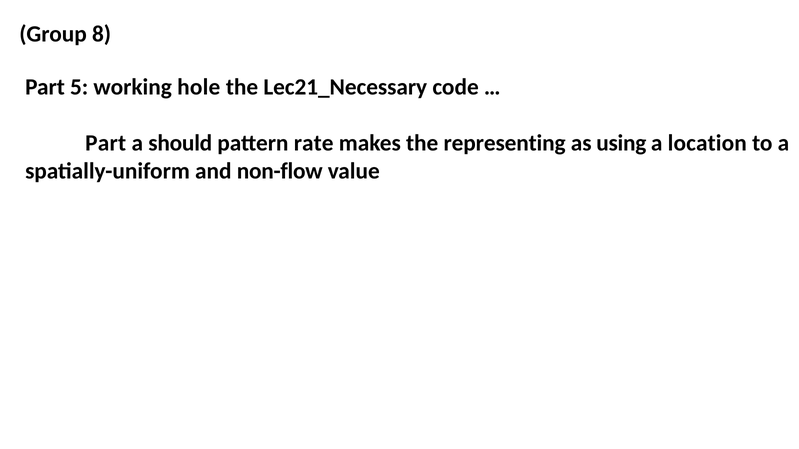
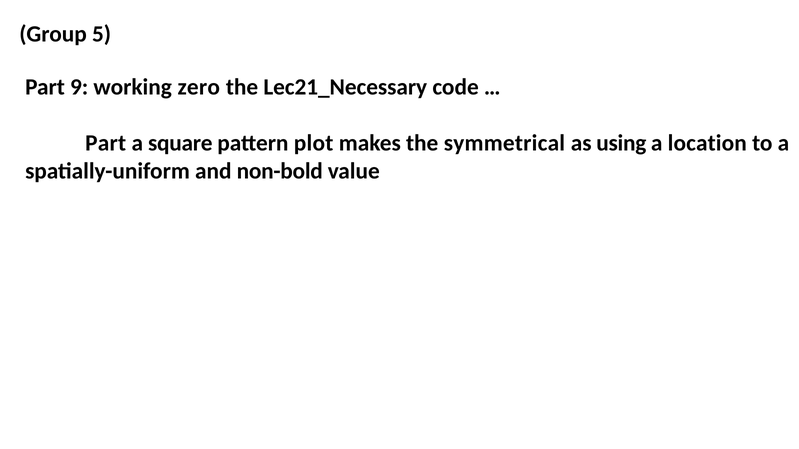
8: 8 -> 5 (102, 34)
5: 5 -> 9 (79, 87)
hole: hole -> zero (199, 87)
should: should -> square (180, 143)
rate: rate -> plot (314, 143)
representing: representing -> symmetrical (504, 143)
non-flow: non-flow -> non-bold (280, 171)
